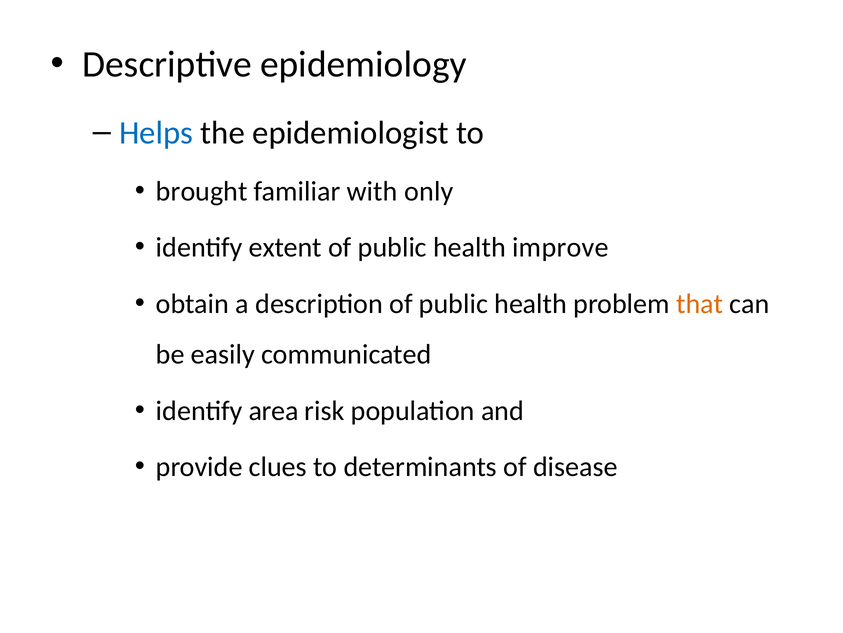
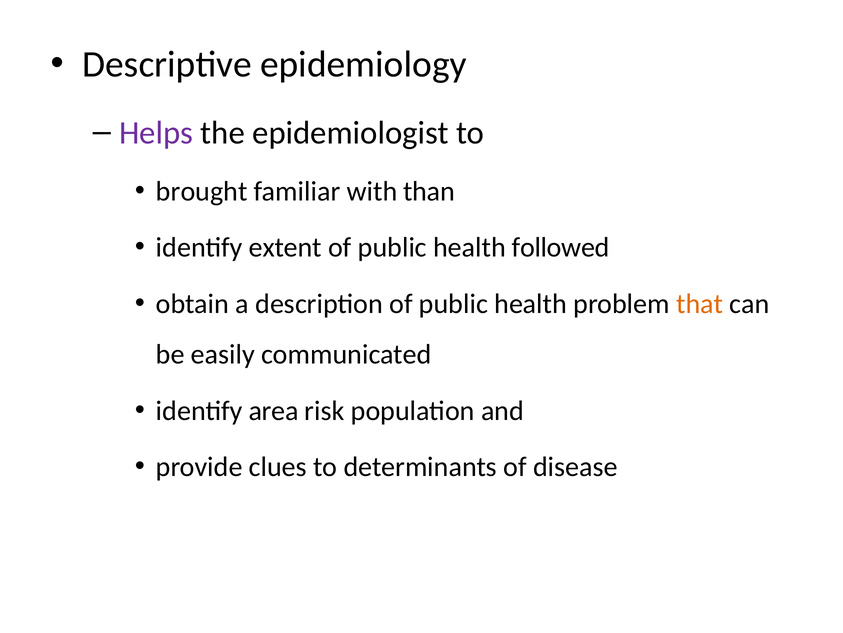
Helps colour: blue -> purple (156, 133)
only: only -> than (429, 191)
improve: improve -> followed (561, 247)
